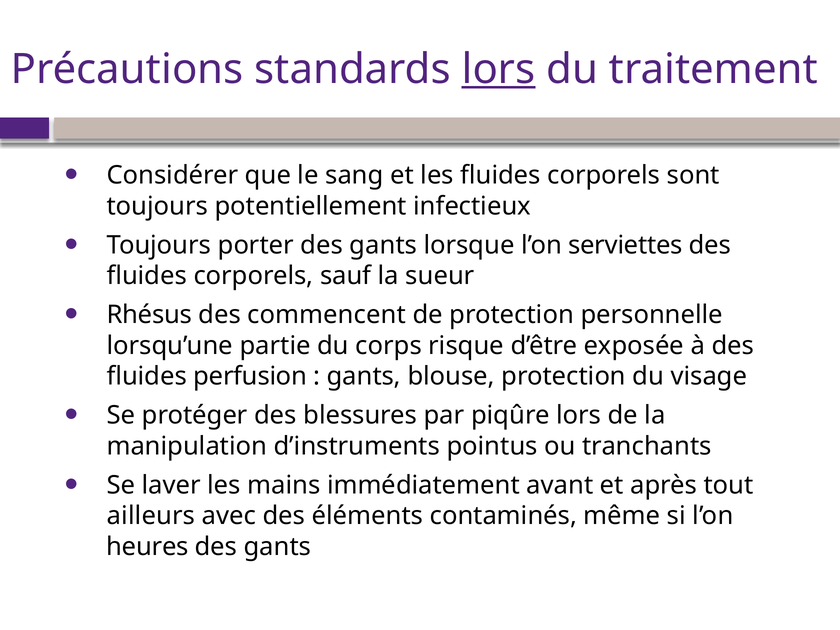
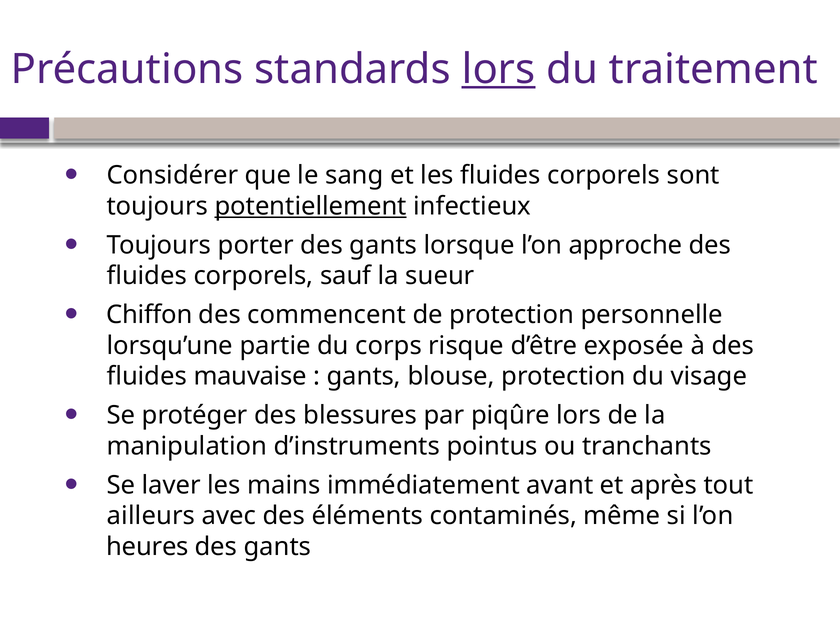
potentiellement underline: none -> present (311, 206)
serviettes: serviettes -> approche (625, 245)
Rhésus: Rhésus -> Chiffon (149, 315)
perfusion: perfusion -> mauvaise (250, 376)
